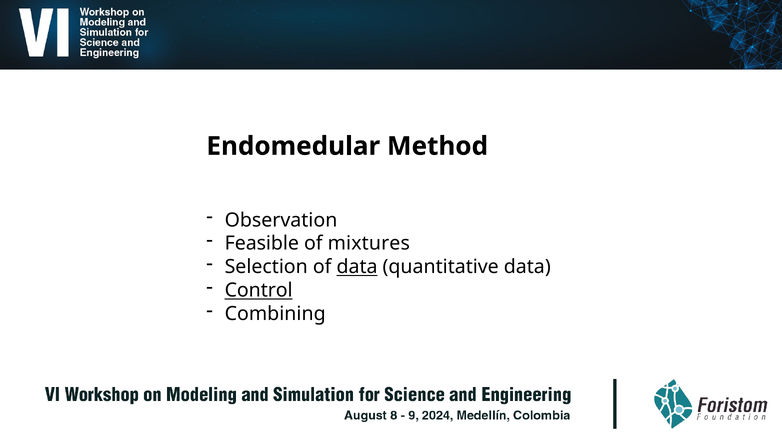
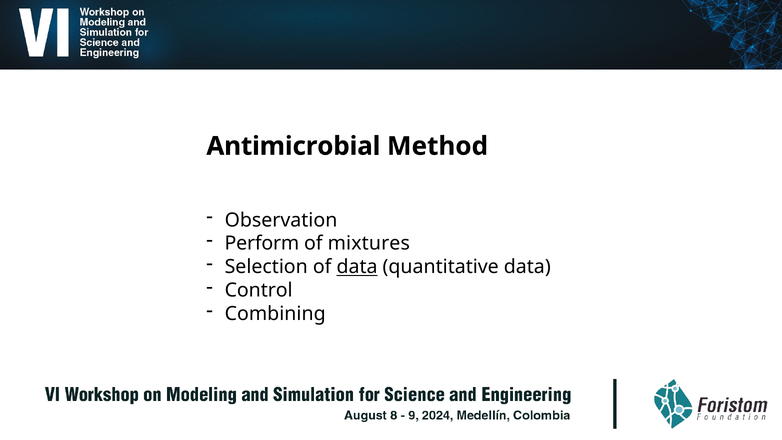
Endomedular: Endomedular -> Antimicrobial (293, 146)
Feasible: Feasible -> Perform (262, 243)
Control underline: present -> none (259, 290)
